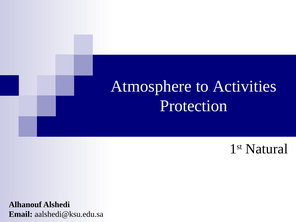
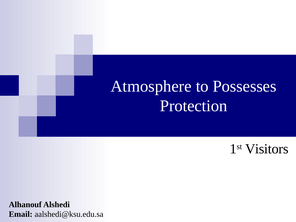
Activities: Activities -> Possesses (245, 86)
Natural: Natural -> Visitors (267, 149)
